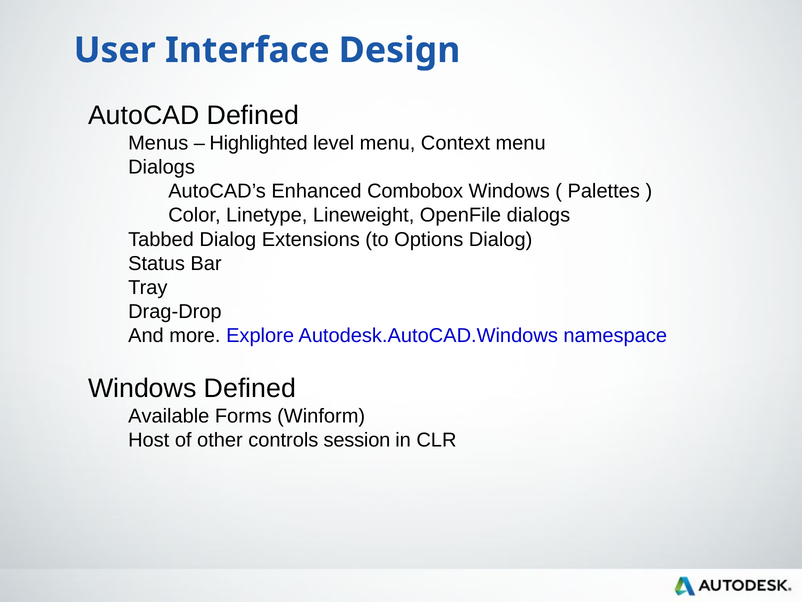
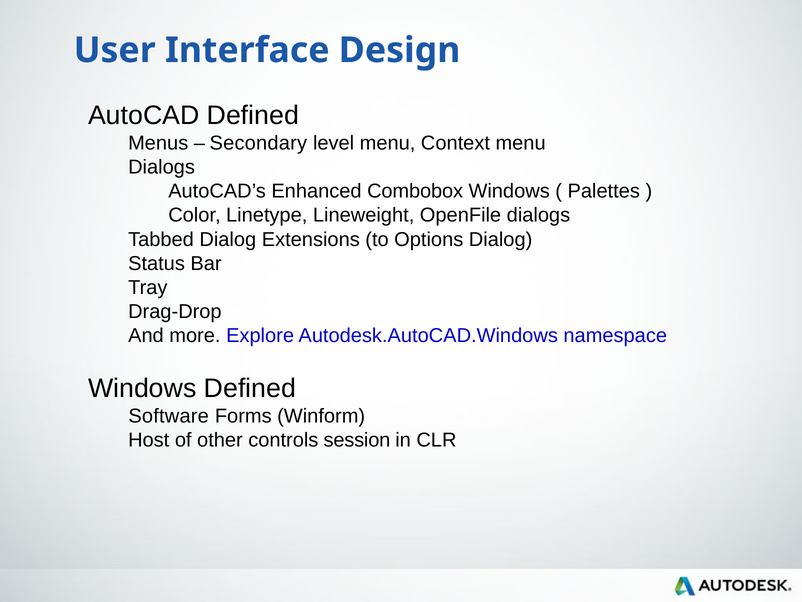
Highlighted: Highlighted -> Secondary (258, 143)
Available: Available -> Software (169, 416)
